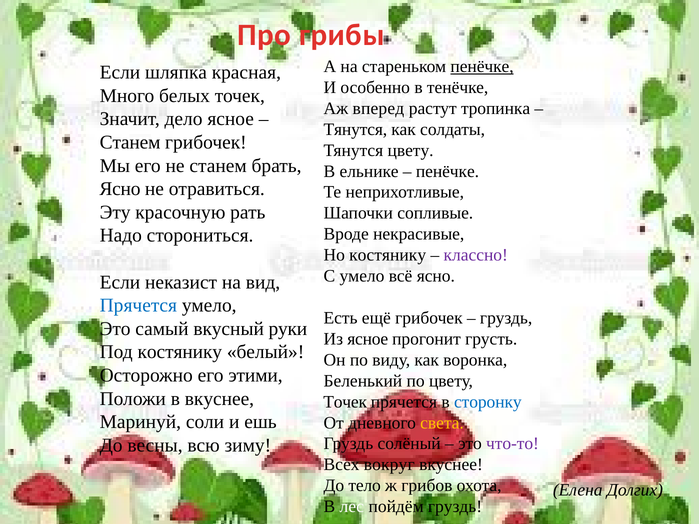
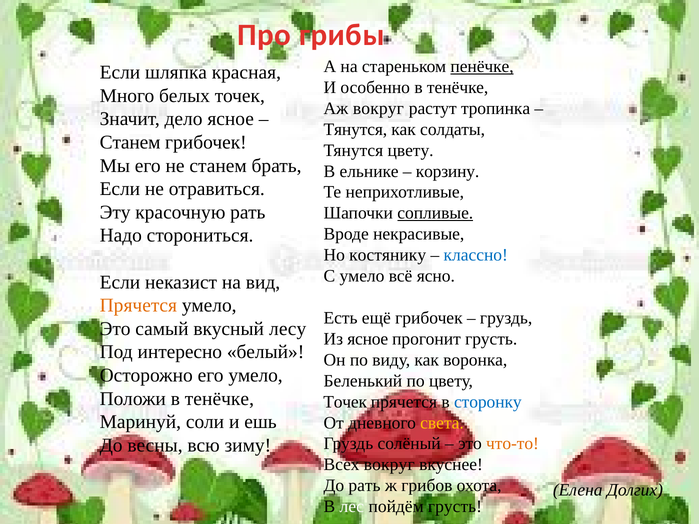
Аж вперед: вперед -> вокруг (378, 108)
пенёчке: пенёчке -> корзину (448, 171)
Ясно: Ясно -> Если (120, 189)
сопливые underline: none -> present (435, 213)
классно colour: purple -> blue (476, 255)
Прячется colour: blue -> orange (138, 306)
руки: руки -> лесу (288, 329)
Под костянику: костянику -> интересно (180, 352)
его этими: этими -> умело (256, 376)
Положи в вкуснее: вкуснее -> тенёчке (219, 399)
что-то colour: purple -> orange (513, 444)
До тело: тело -> рать (365, 486)
пойдём груздь: груздь -> грусть (455, 507)
